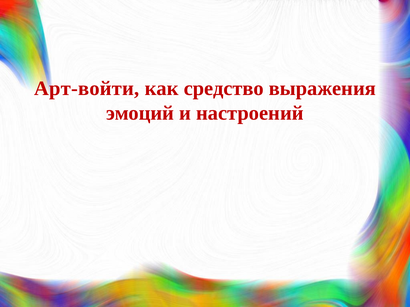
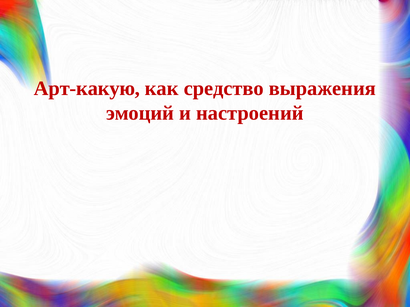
Арт-войти: Арт-войти -> Арт-какую (87, 89)
